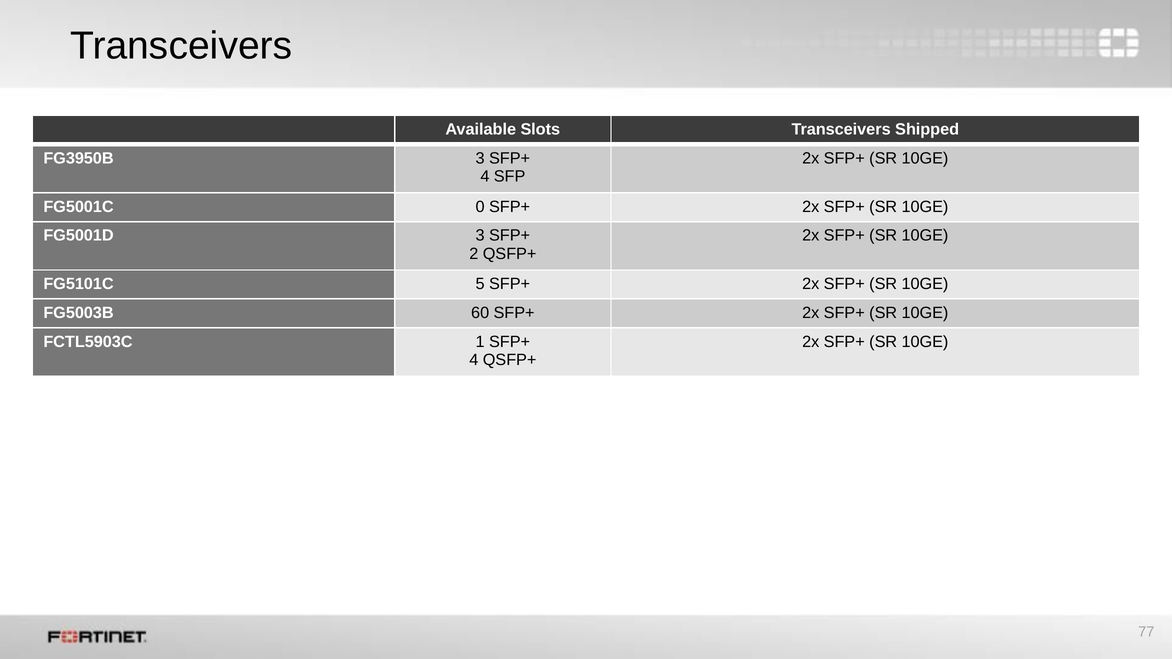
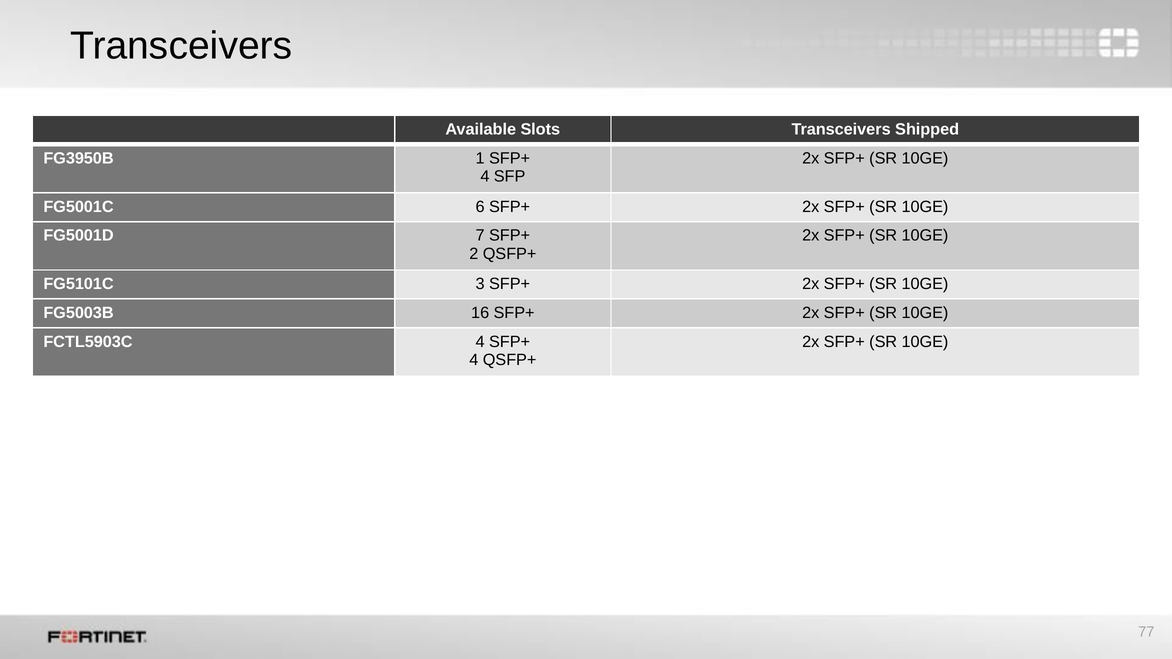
FG3950B 3: 3 -> 1 (480, 158)
0: 0 -> 6 (480, 207)
FG5001D 3: 3 -> 7 (480, 236)
5: 5 -> 3 (480, 284)
60: 60 -> 16 (480, 313)
FCTL5903C 1: 1 -> 4 (480, 342)
